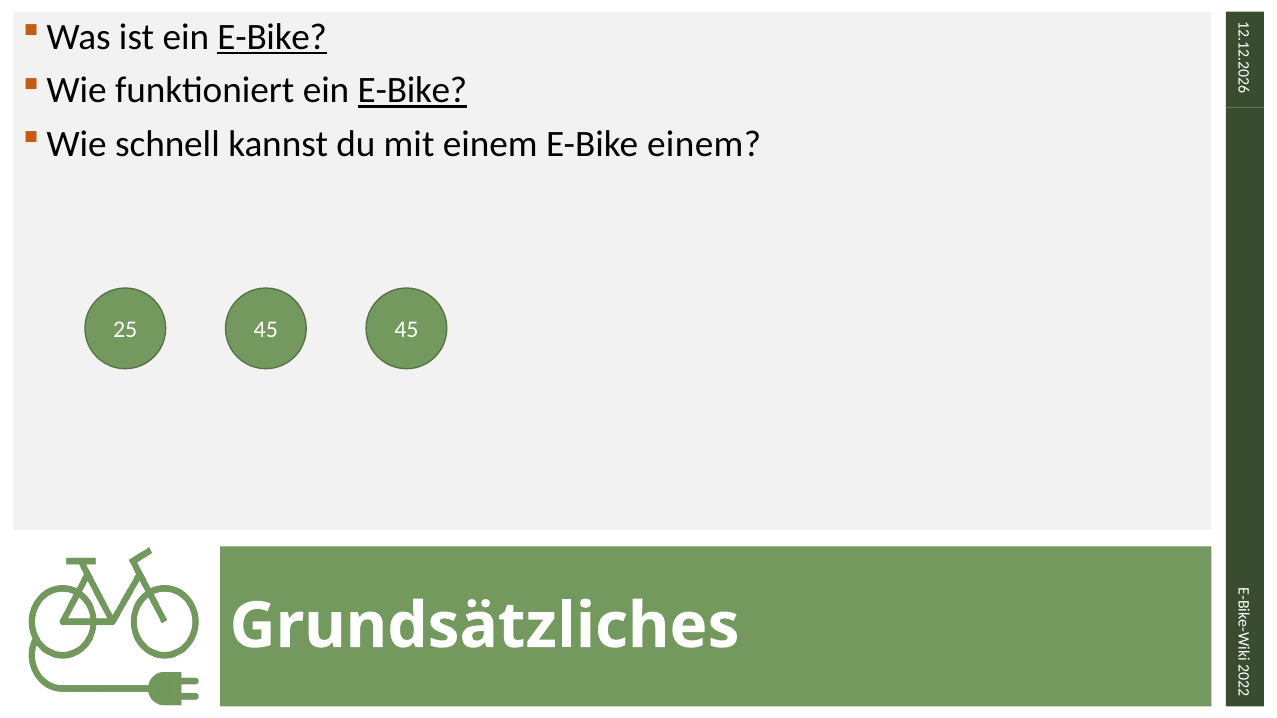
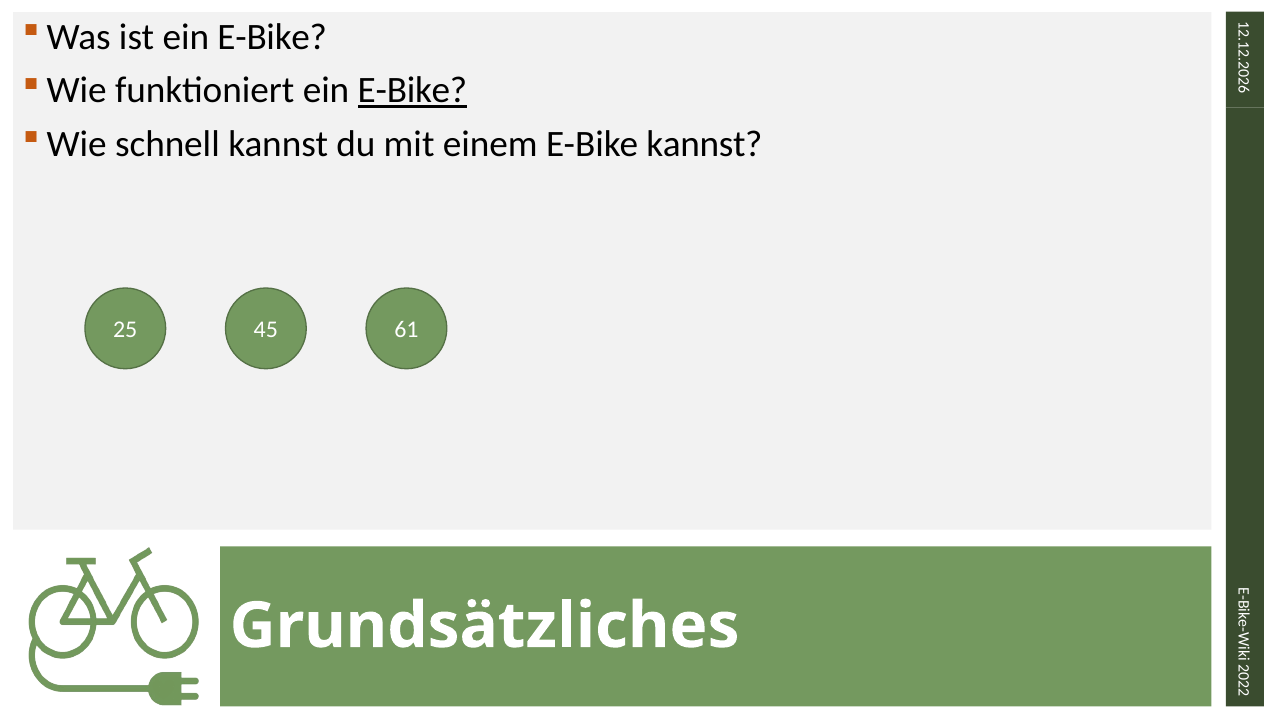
E-Bike underline: present -> none (272, 37)
E-Bike einem: einem -> kannst (704, 144)
45 45: 45 -> 61 (406, 330)
